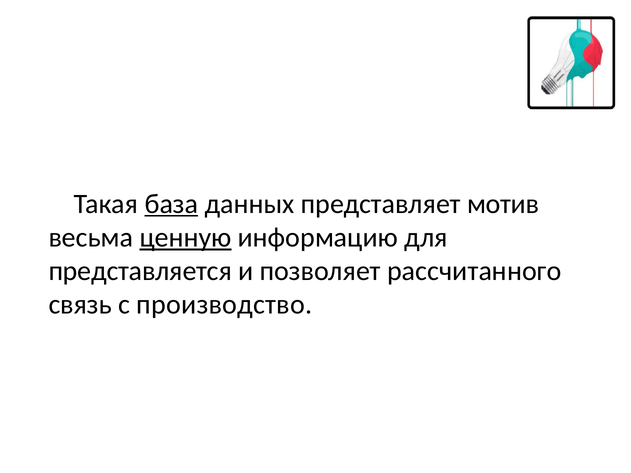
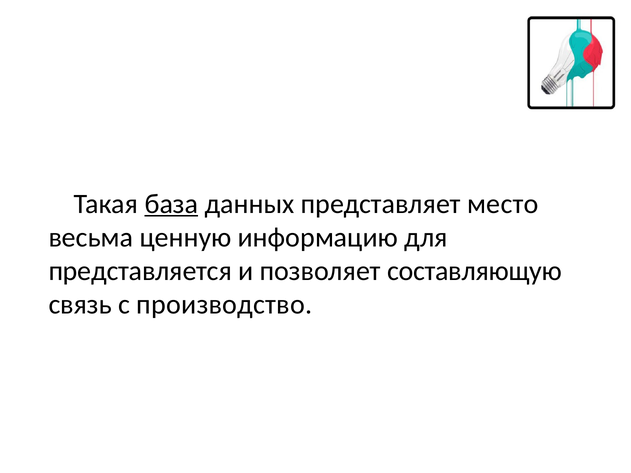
мотив: мотив -> место (503, 204)
ценную underline: present -> none (186, 238)
рассчитанного: рассчитанного -> составляющую (474, 271)
